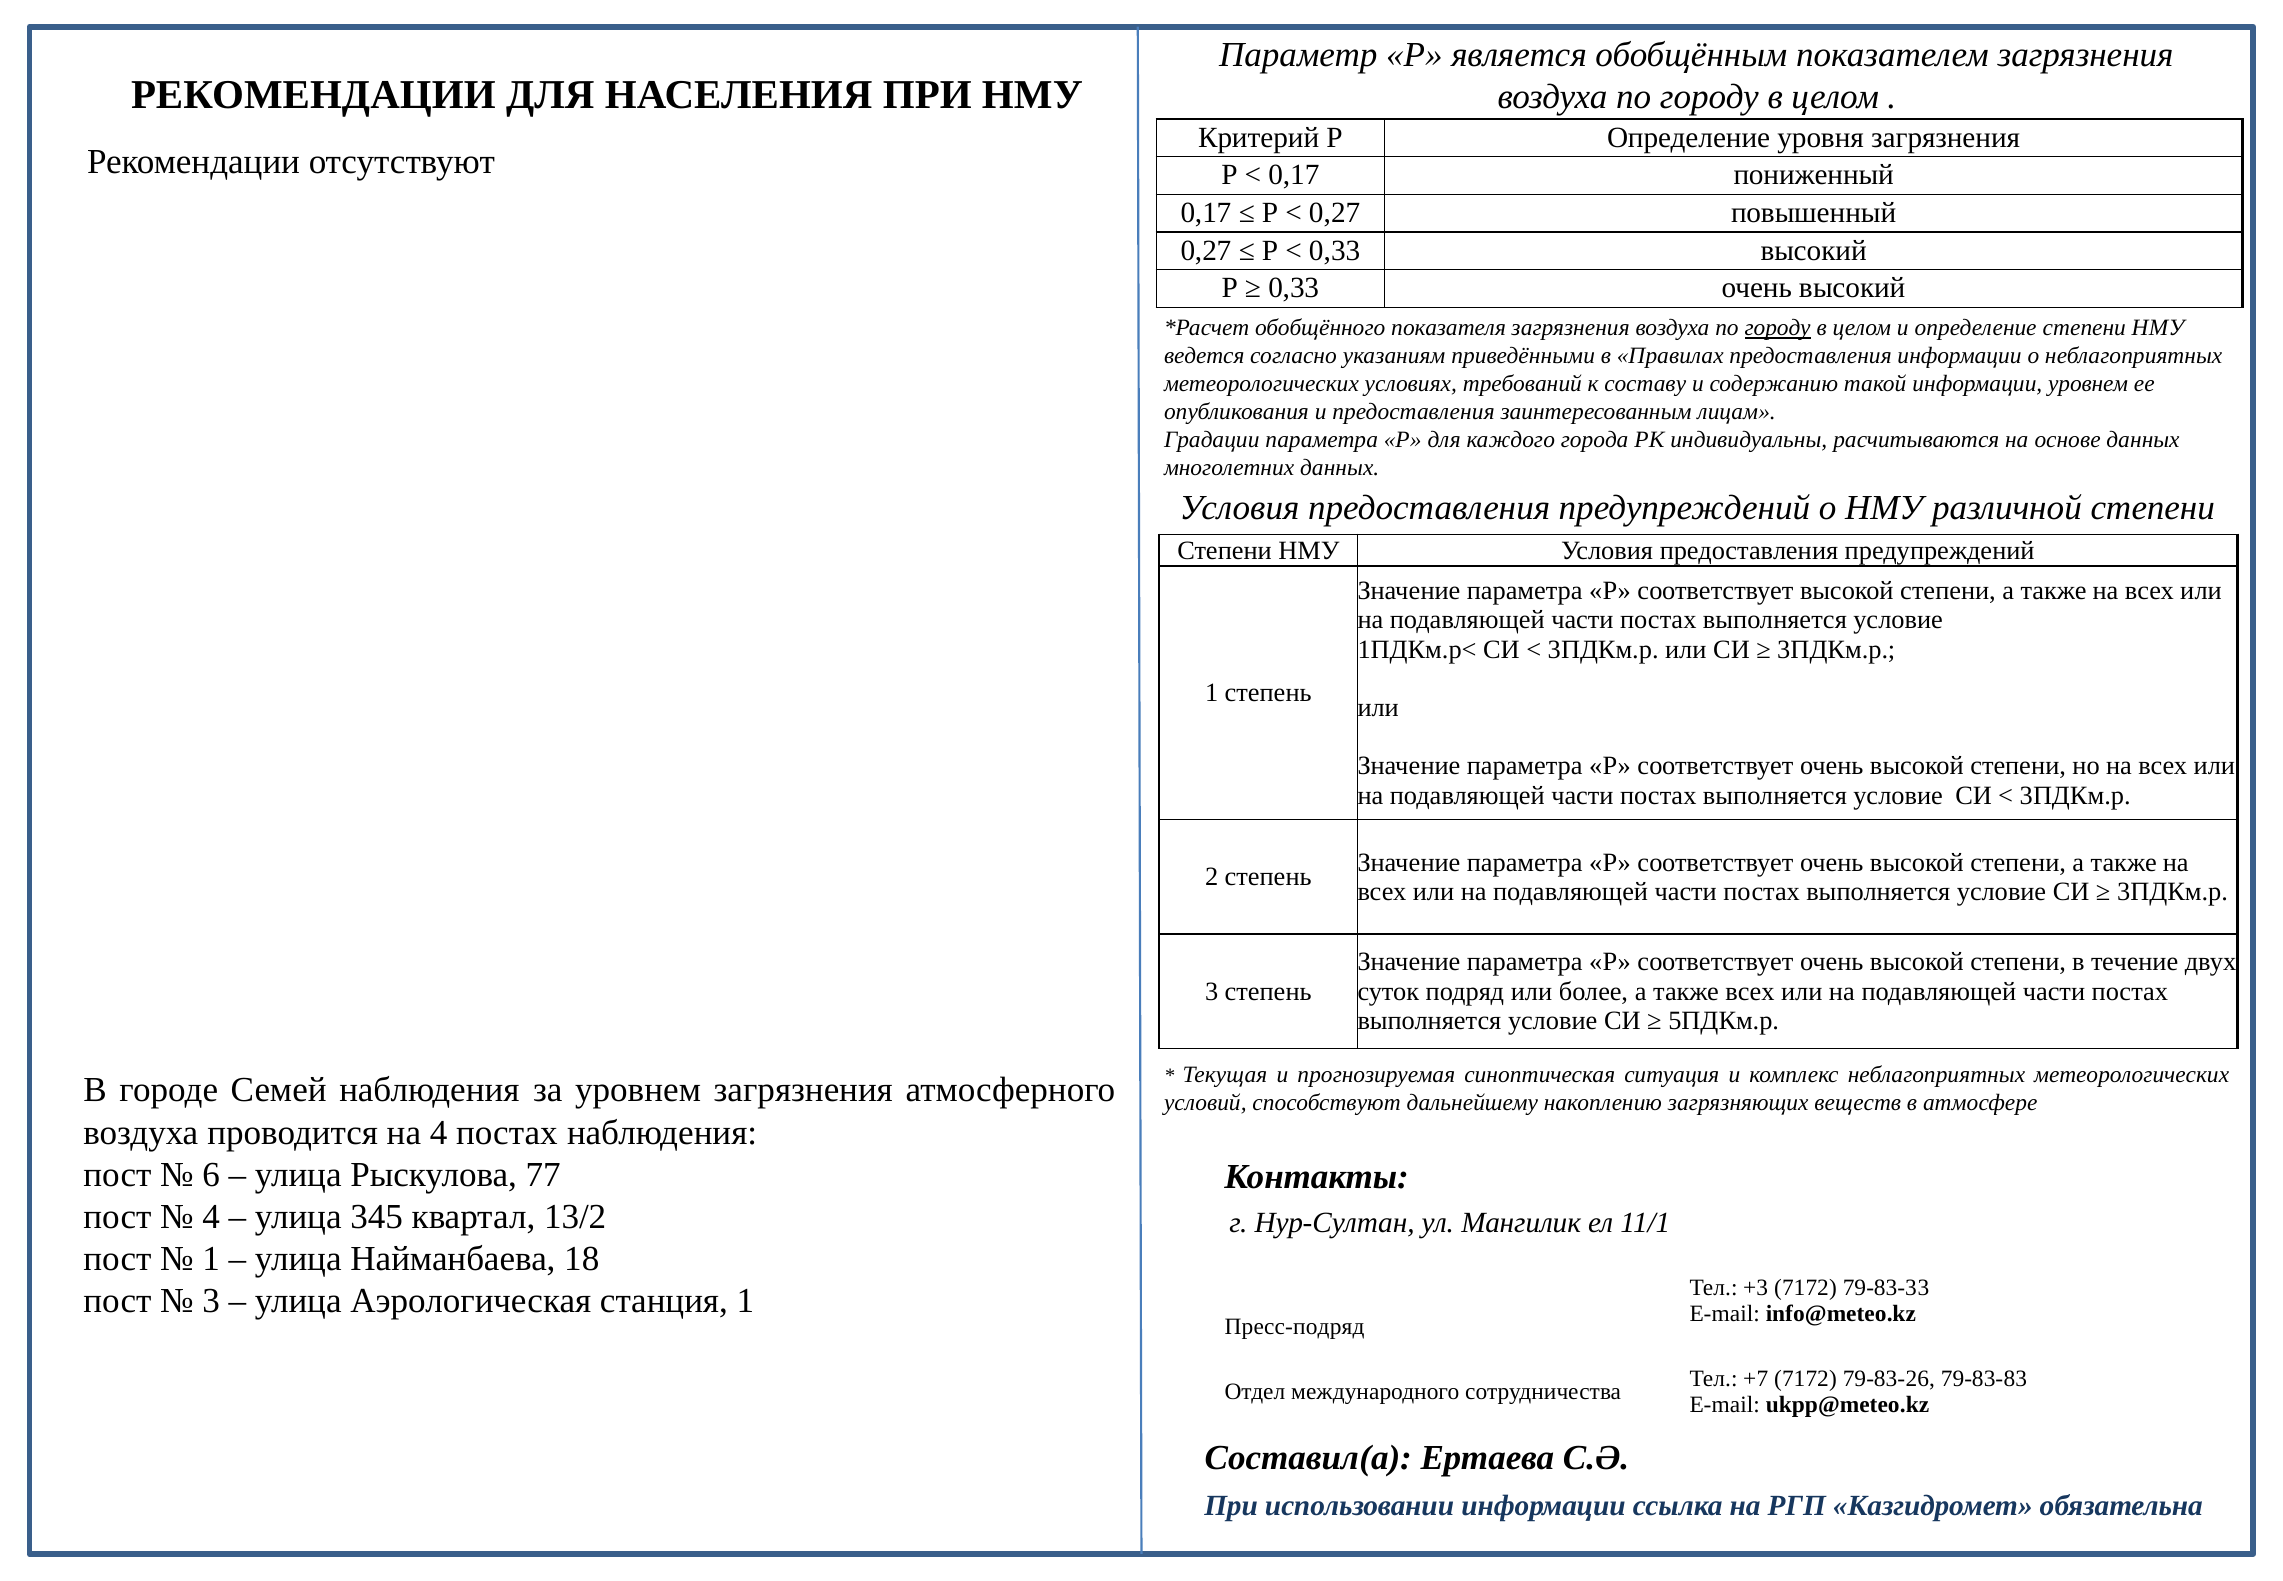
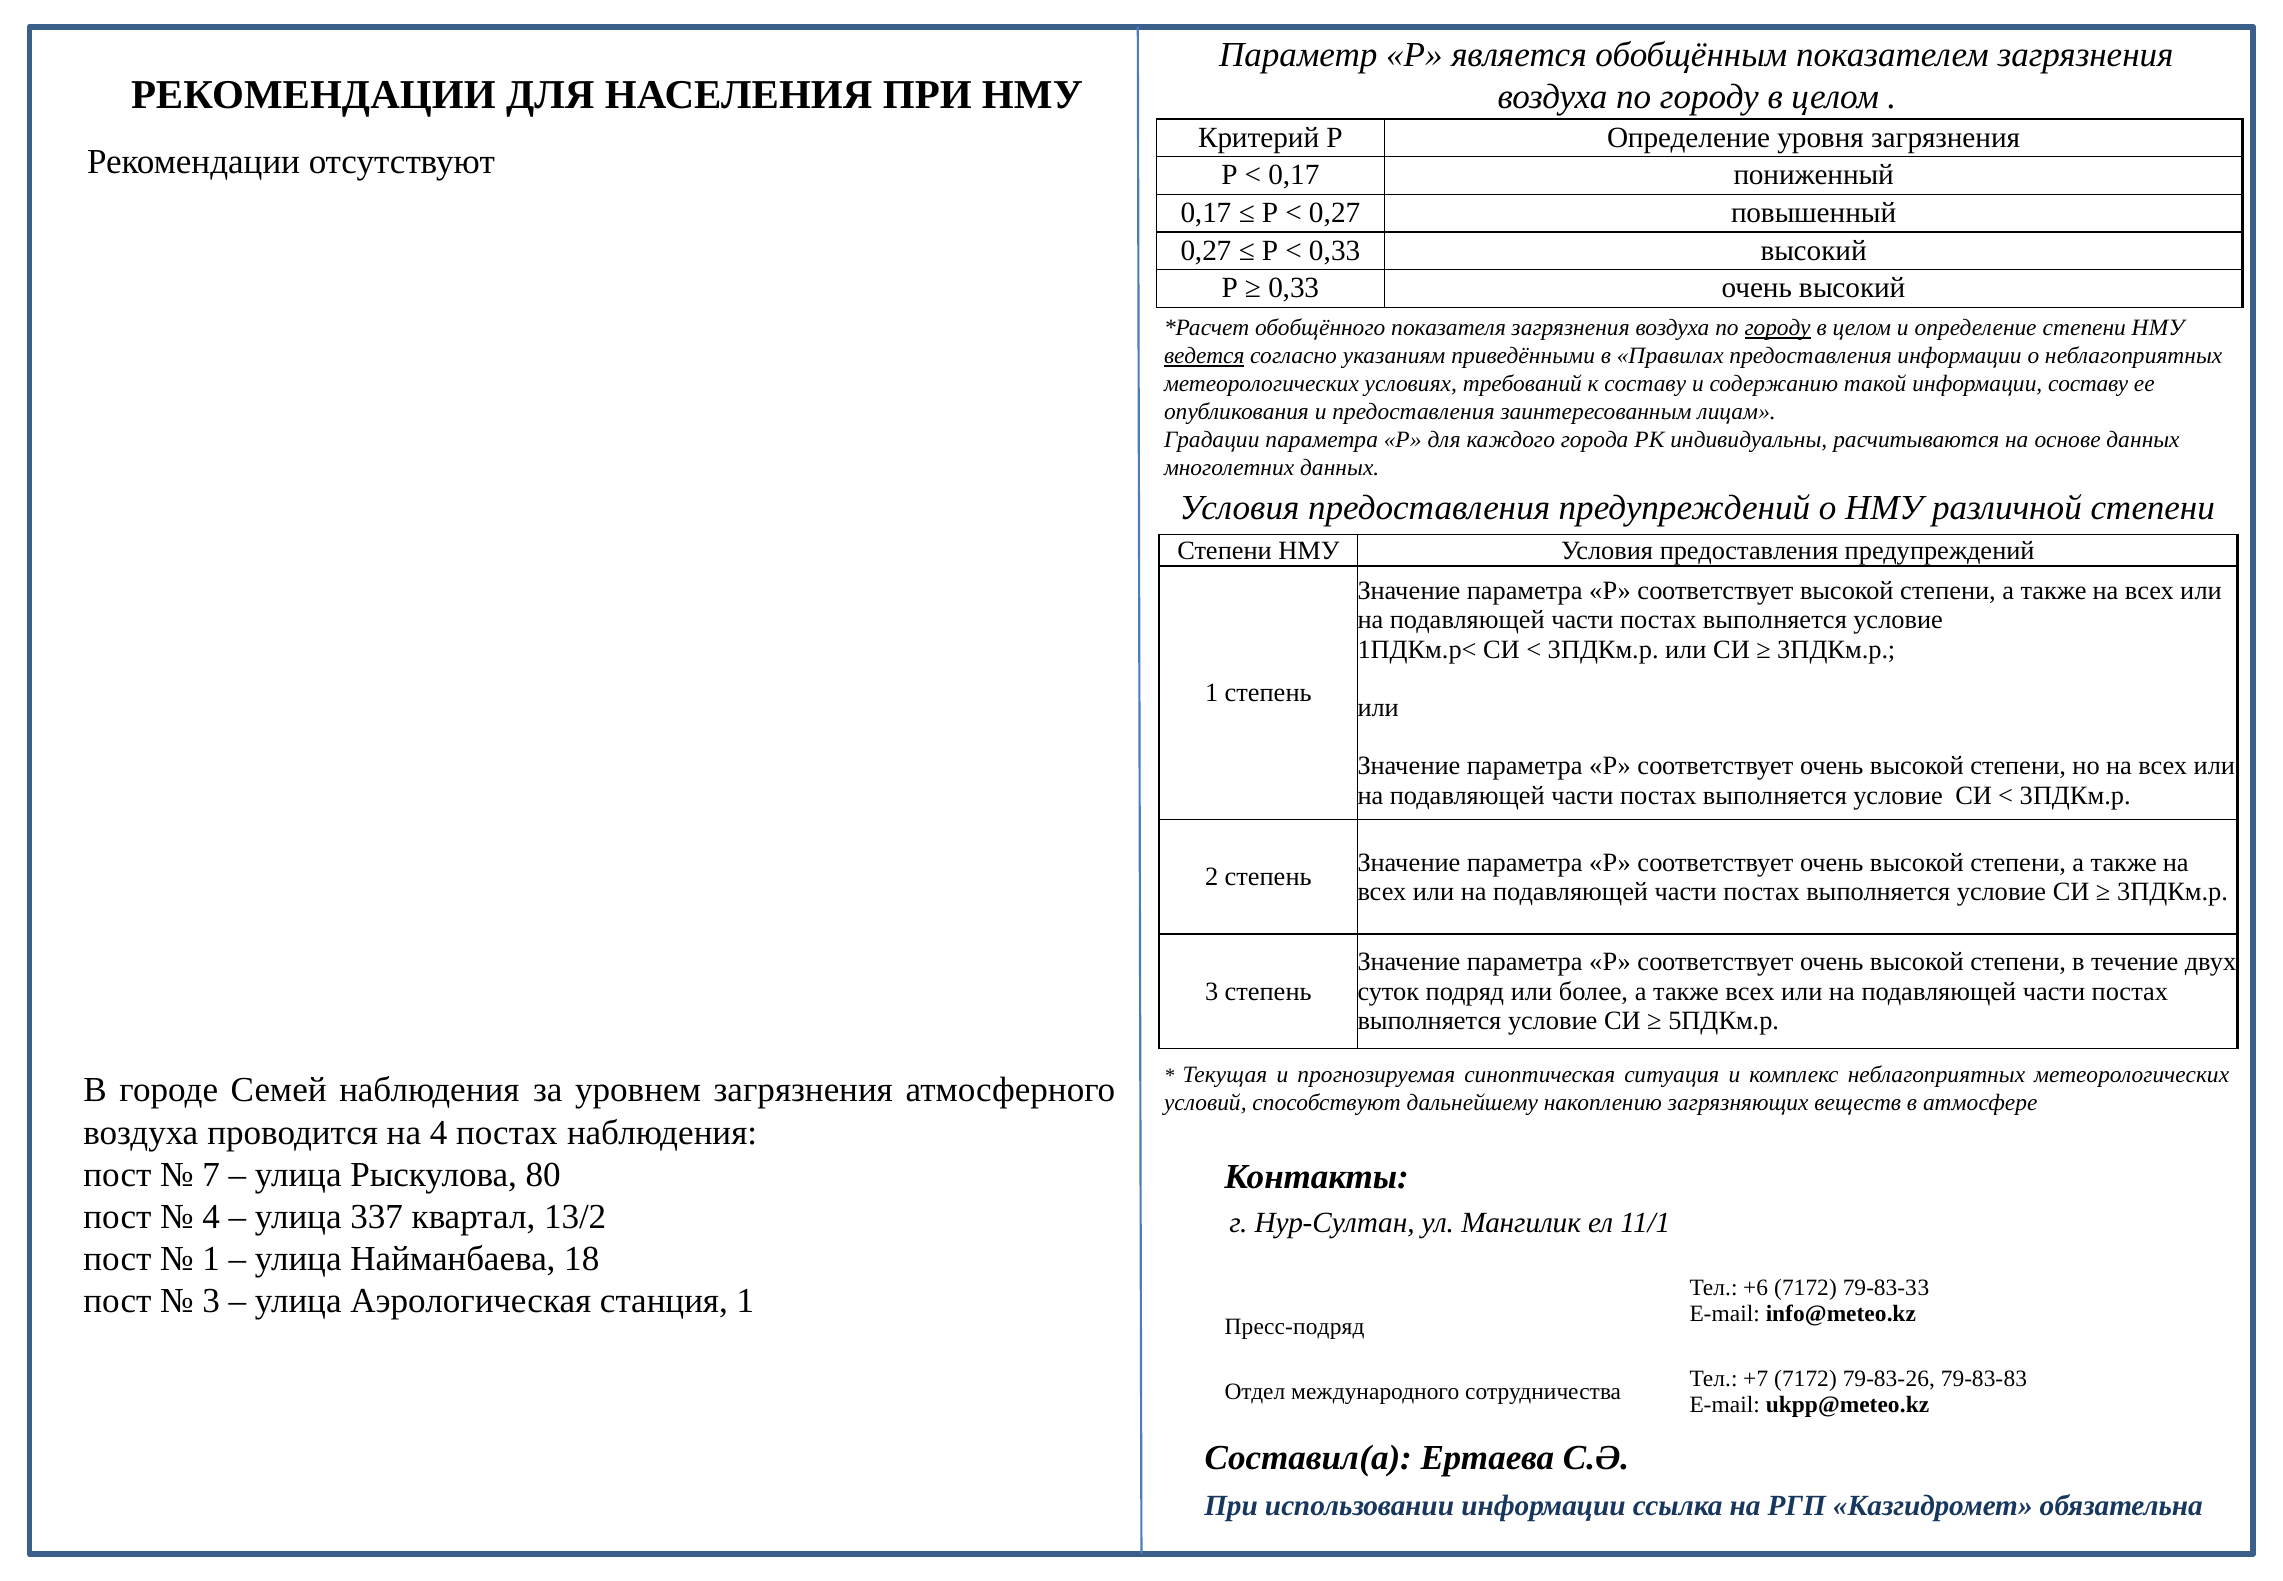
ведется underline: none -> present (1204, 356)
информации уровнем: уровнем -> составу (2088, 384)
6: 6 -> 7 (211, 1174)
77: 77 -> 80 (543, 1174)
345: 345 -> 337 (377, 1216)
+3: +3 -> +6 (1756, 1287)
